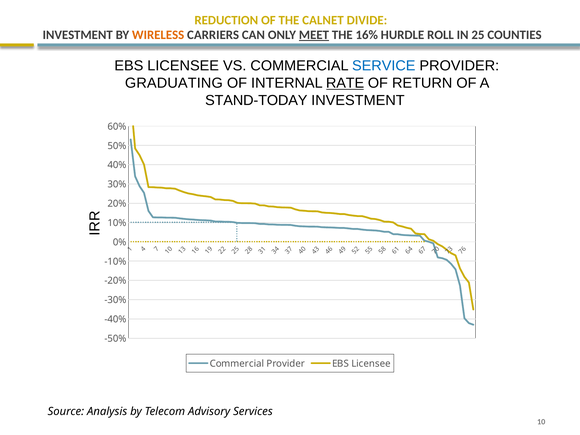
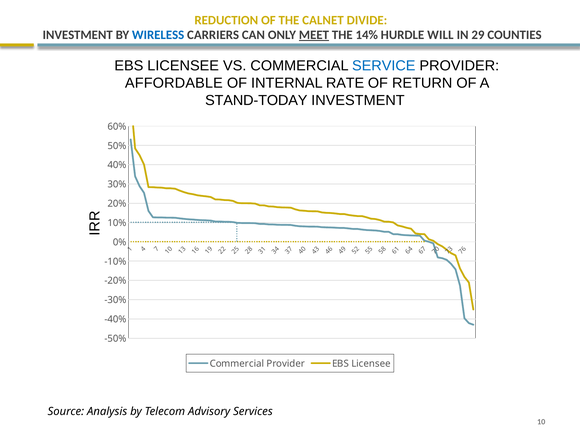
WIRELESS colour: orange -> blue (158, 35)
16%: 16% -> 14% (367, 35)
ROLL: ROLL -> WILL (440, 35)
25: 25 -> 29 (478, 35)
GRADUATING: GRADUATING -> AFFORDABLE (174, 83)
RATE underline: present -> none (345, 83)
